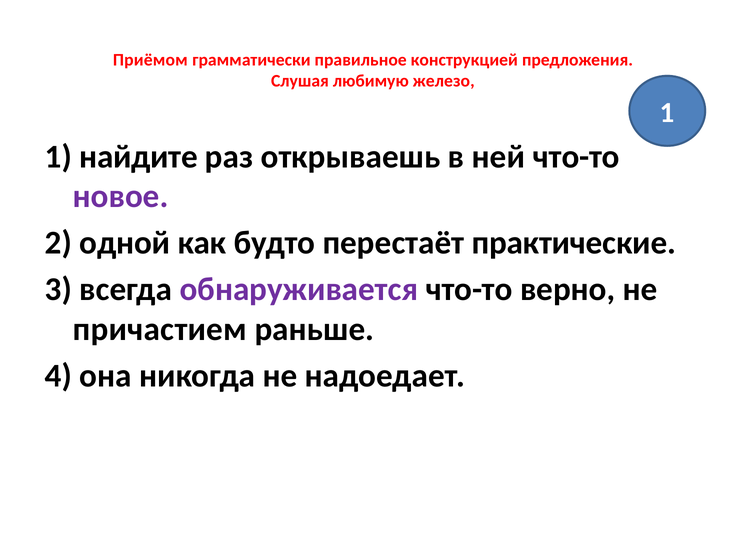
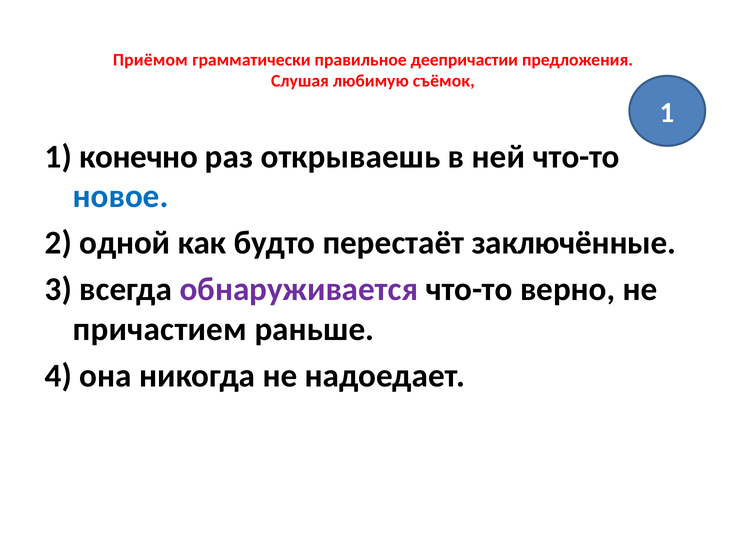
конструкцией: конструкцией -> деепричастии (464, 60)
железо: железо -> съёмок (444, 81)
найдите: найдите -> конечно (139, 156)
новое colour: purple -> blue (121, 196)
практические: практические -> заключённые (574, 243)
